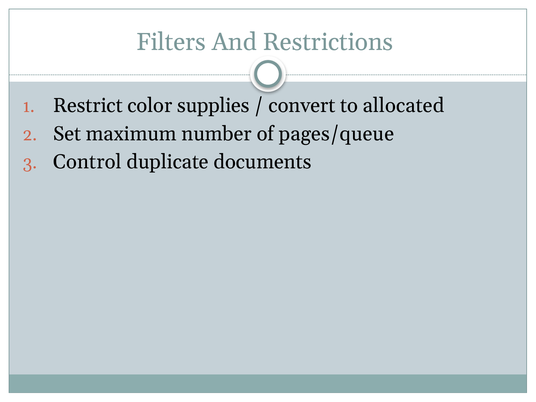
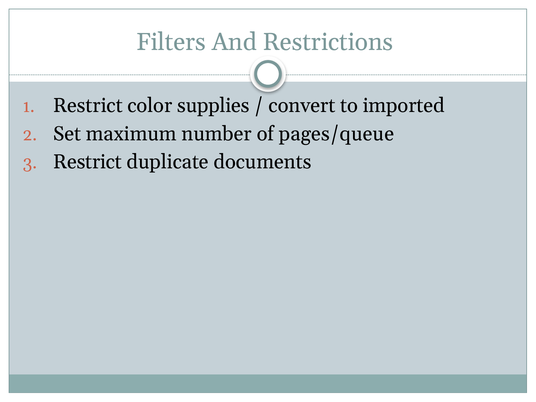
allocated: allocated -> imported (404, 106)
Control: Control -> Restrict (87, 162)
